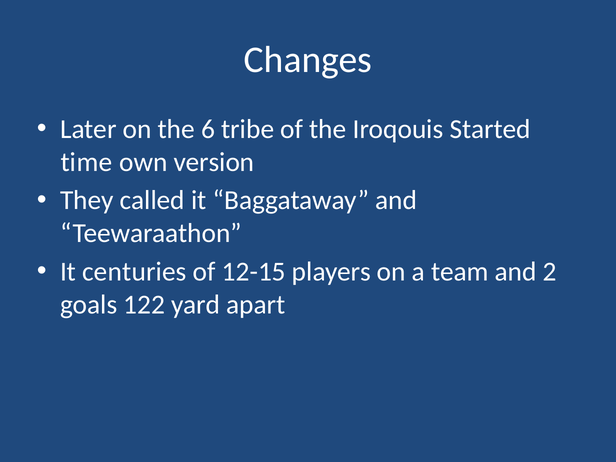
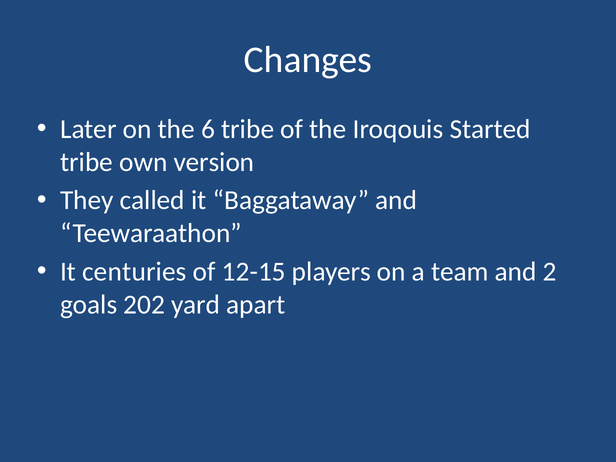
time: time -> tribe (87, 162)
122: 122 -> 202 (144, 304)
